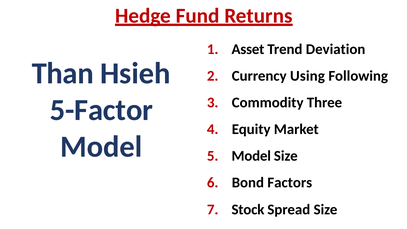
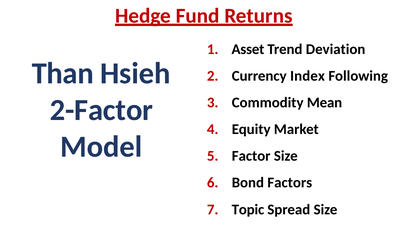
Using: Using -> Index (307, 76)
Three: Three -> Mean (325, 103)
5-Factor: 5-Factor -> 2-Factor (101, 110)
Model: Model -> Factor (251, 156)
Stock: Stock -> Topic (248, 209)
